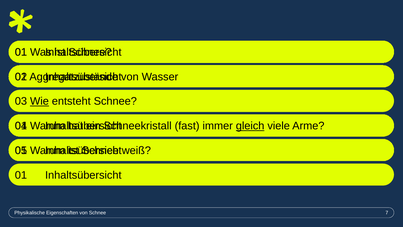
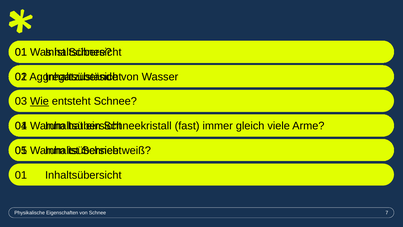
gleich underline: present -> none (250, 126)
